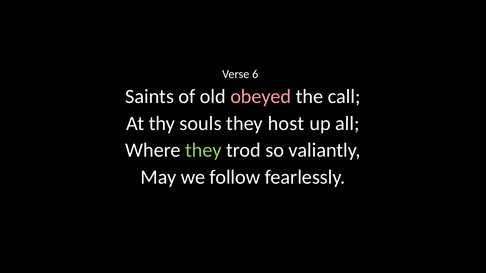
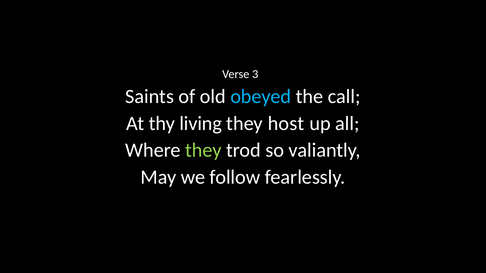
6: 6 -> 3 (255, 74)
obeyed colour: pink -> light blue (261, 97)
souls: souls -> living (201, 124)
